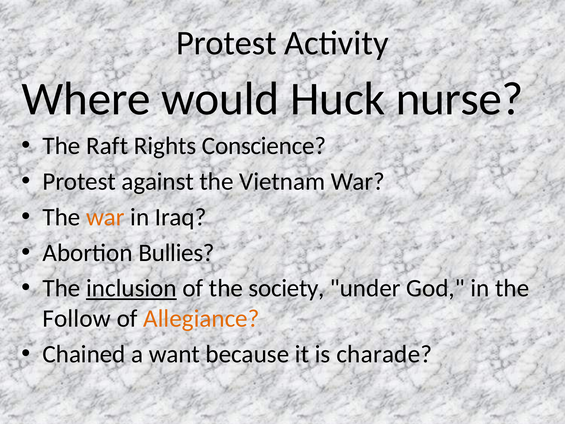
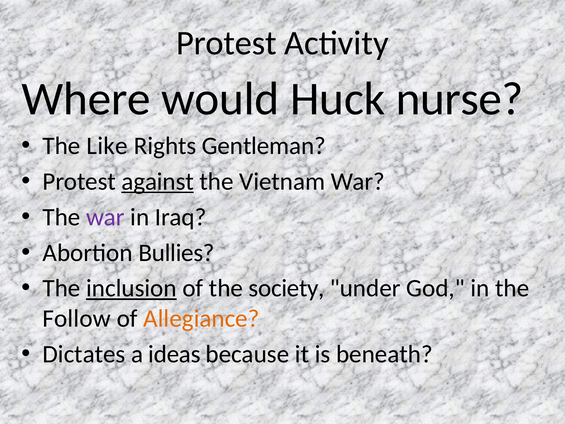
Raft: Raft -> Like (107, 146)
Conscience: Conscience -> Gentleman (264, 146)
against underline: none -> present (158, 181)
war colour: orange -> purple (105, 217)
Chained: Chained -> Dictates (84, 354)
want: want -> ideas (174, 354)
charade: charade -> beneath (384, 354)
